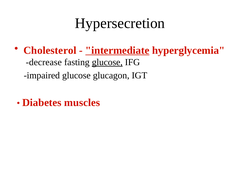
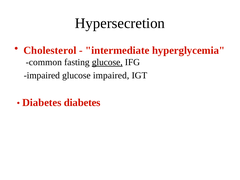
intermediate underline: present -> none (117, 50)
decrease: decrease -> common (44, 62)
glucose glucagon: glucagon -> impaired (111, 75)
Diabetes muscles: muscles -> diabetes (82, 103)
